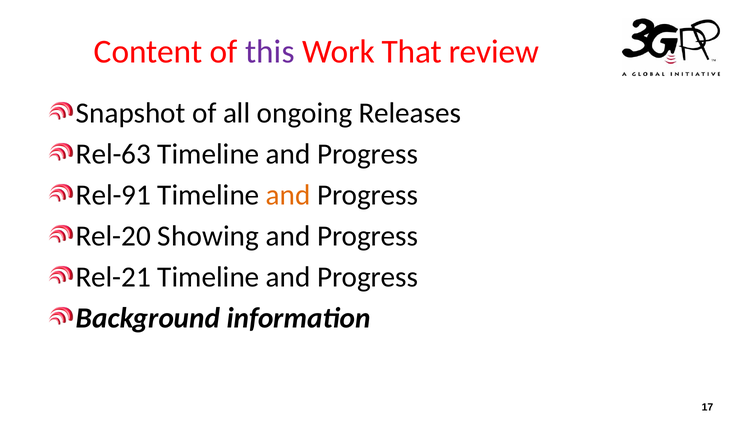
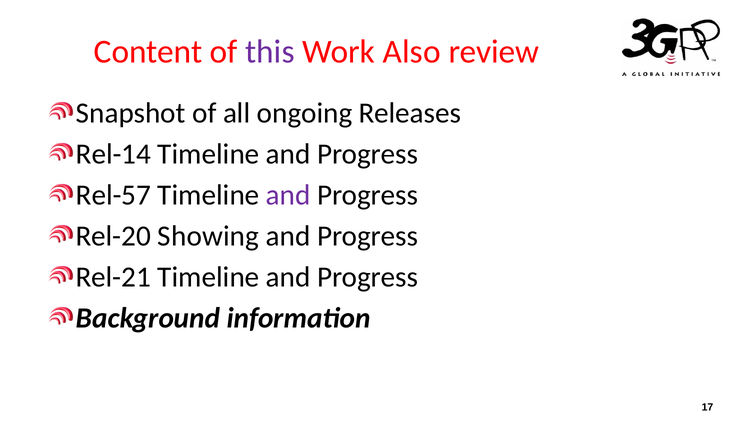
That: That -> Also (412, 52)
Rel-63: Rel-63 -> Rel-14 (113, 154)
Rel-91: Rel-91 -> Rel-57 (113, 195)
and colour: orange -> purple (288, 195)
